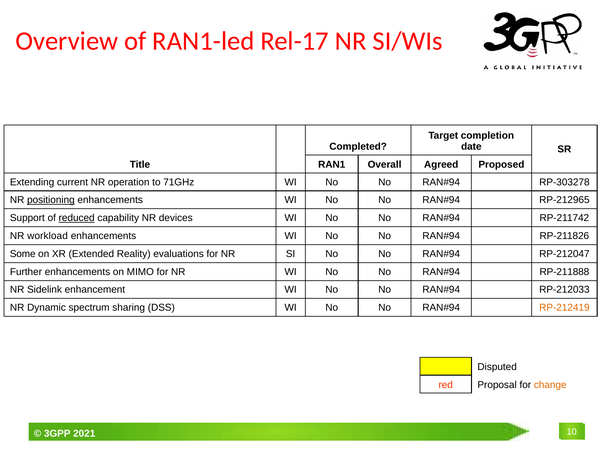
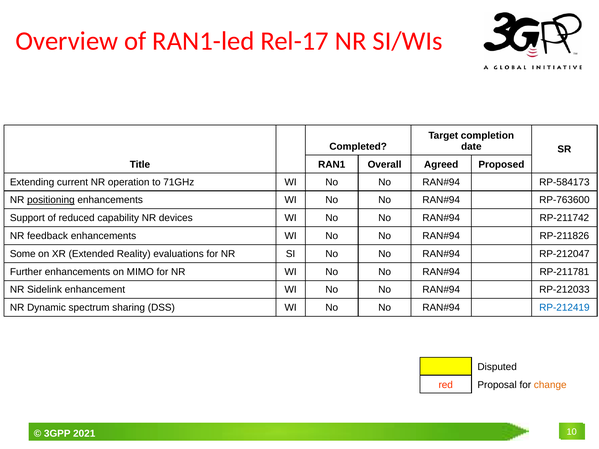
RP-303278: RP-303278 -> RP-584173 (564, 182)
RP-212965: RP-212965 -> RP-763600 (564, 200)
reduced underline: present -> none (77, 218)
workload: workload -> feedback (48, 236)
RP-211888: RP-211888 -> RP-211781 (564, 272)
RP-212419 colour: orange -> blue (564, 308)
